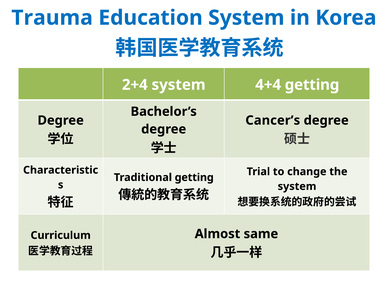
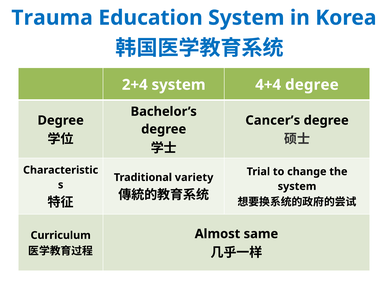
4+4 getting: getting -> degree (312, 85)
Traditional getting: getting -> variety (194, 177)
